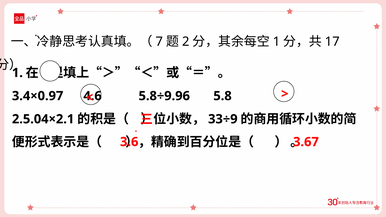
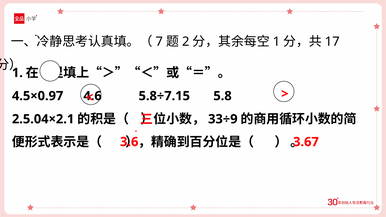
3.4×0.97: 3.4×0.97 -> 4.5×0.97 (38, 96)
5.8÷9.96: 5.8÷9.96 -> 5.8÷7.15 (164, 96)
